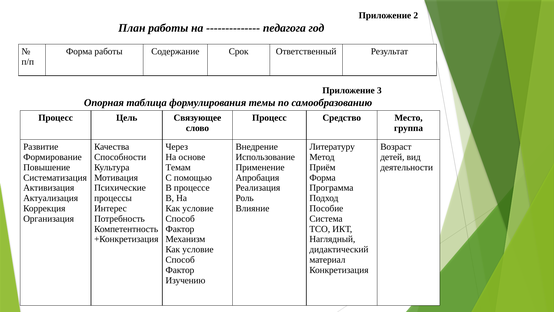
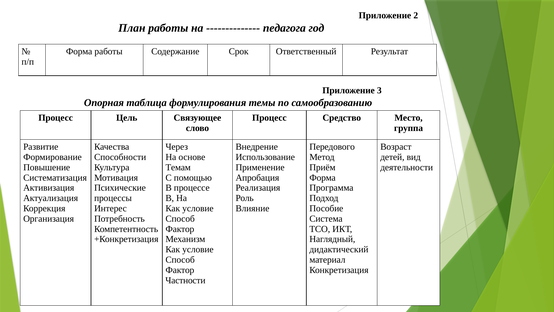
Литературу: Литературу -> Передового (332, 147)
Изучению: Изучению -> Частности (185, 280)
